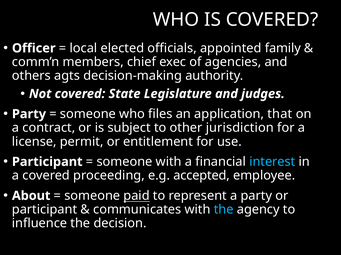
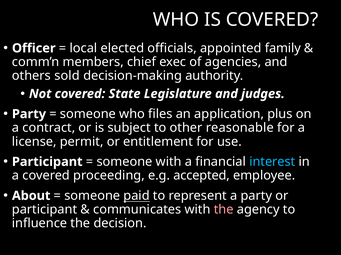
agts: agts -> sold (67, 76)
that: that -> plus (280, 114)
jurisdiction: jurisdiction -> reasonable (240, 128)
the colour: light blue -> pink (224, 210)
